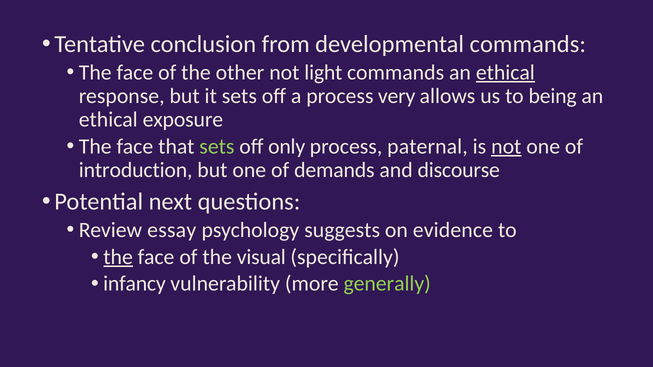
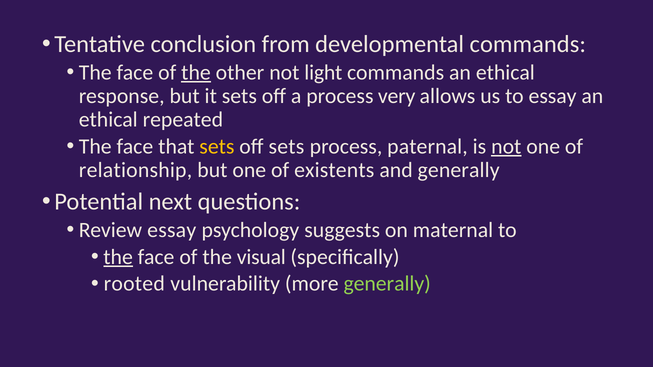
the underline: none -> present (196, 73)
ethical underline: present -> none (505, 73)
to being: being -> essay (553, 96)
exposure: exposure -> repeated (183, 120)
sets colour: light green -> yellow (217, 147)
off only: only -> sets (286, 147)
introduction: introduction -> relationship (136, 170)
demands: demands -> existents (334, 170)
and discourse: discourse -> generally (459, 170)
evidence: evidence -> maternal (453, 230)
infancy: infancy -> rooted (134, 284)
